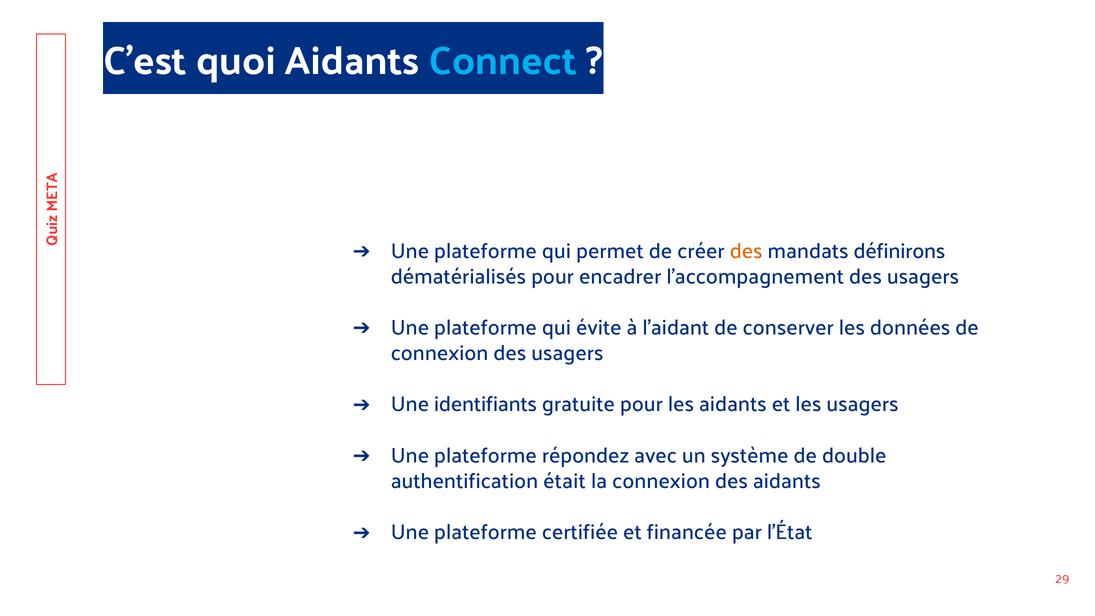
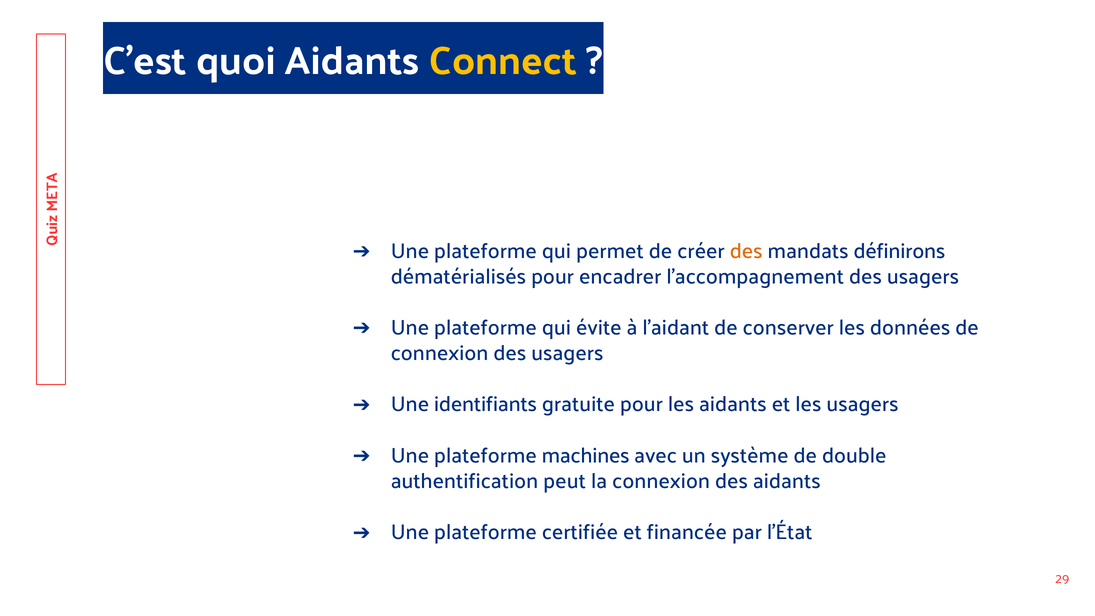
Connect colour: light blue -> yellow (503, 61)
répondez: répondez -> machines (586, 456)
était: était -> peut (565, 481)
